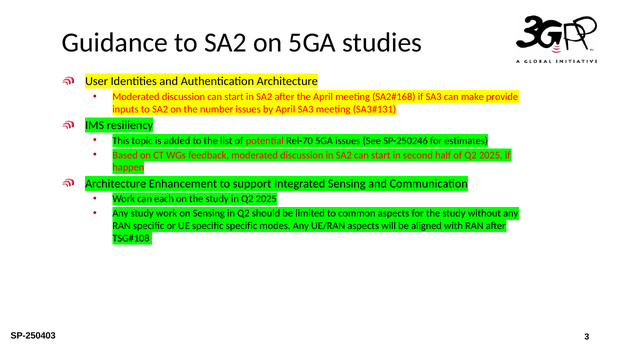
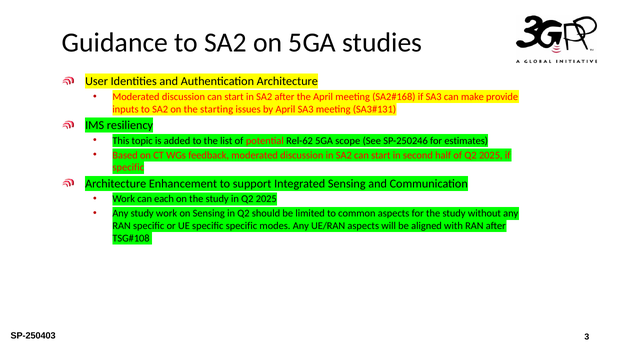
number: number -> starting (217, 109)
Rel-70: Rel-70 -> Rel-62 (299, 141)
5GA issues: issues -> scope (348, 141)
happen: happen -> specific (128, 168)
